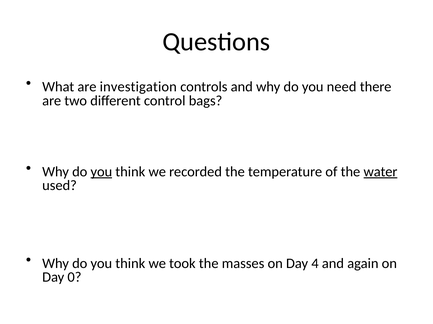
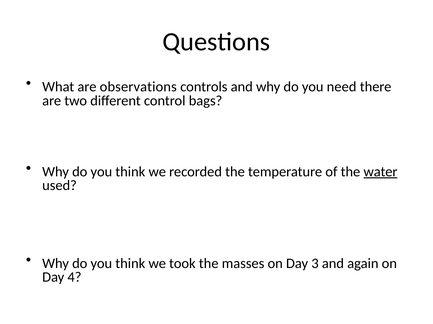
investigation: investigation -> observations (138, 87)
you underline: present -> none (101, 172)
4: 4 -> 3 (315, 264)
0: 0 -> 4 (74, 278)
